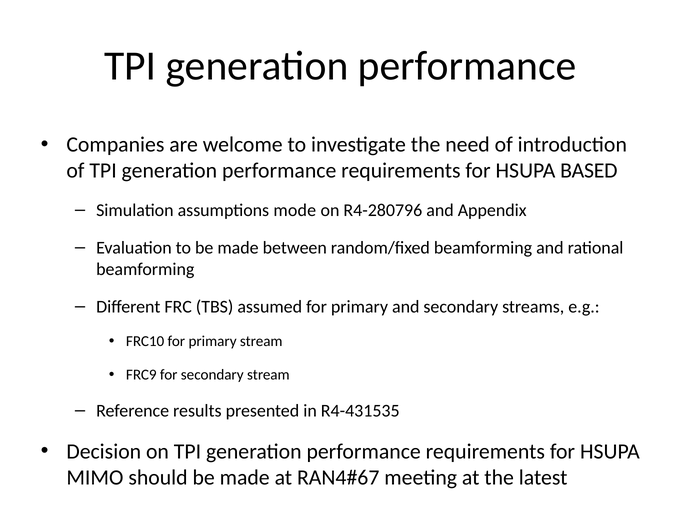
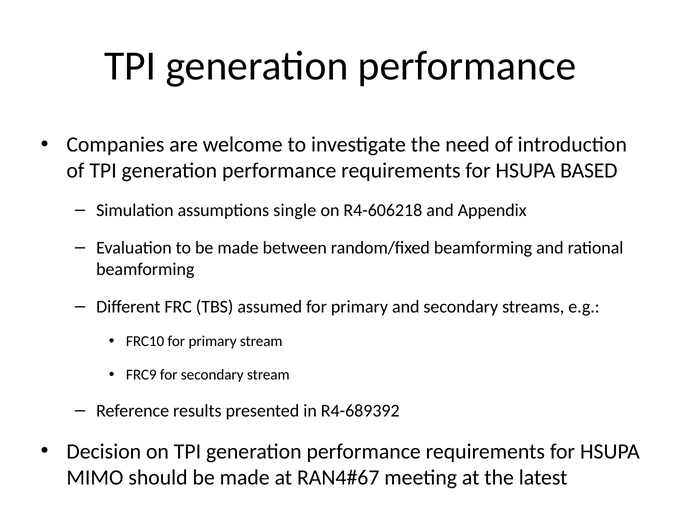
mode: mode -> single (295, 210)
R4-280796: R4-280796 -> R4-606218 (383, 210)
R4-431535: R4-431535 -> R4-689392 (360, 411)
